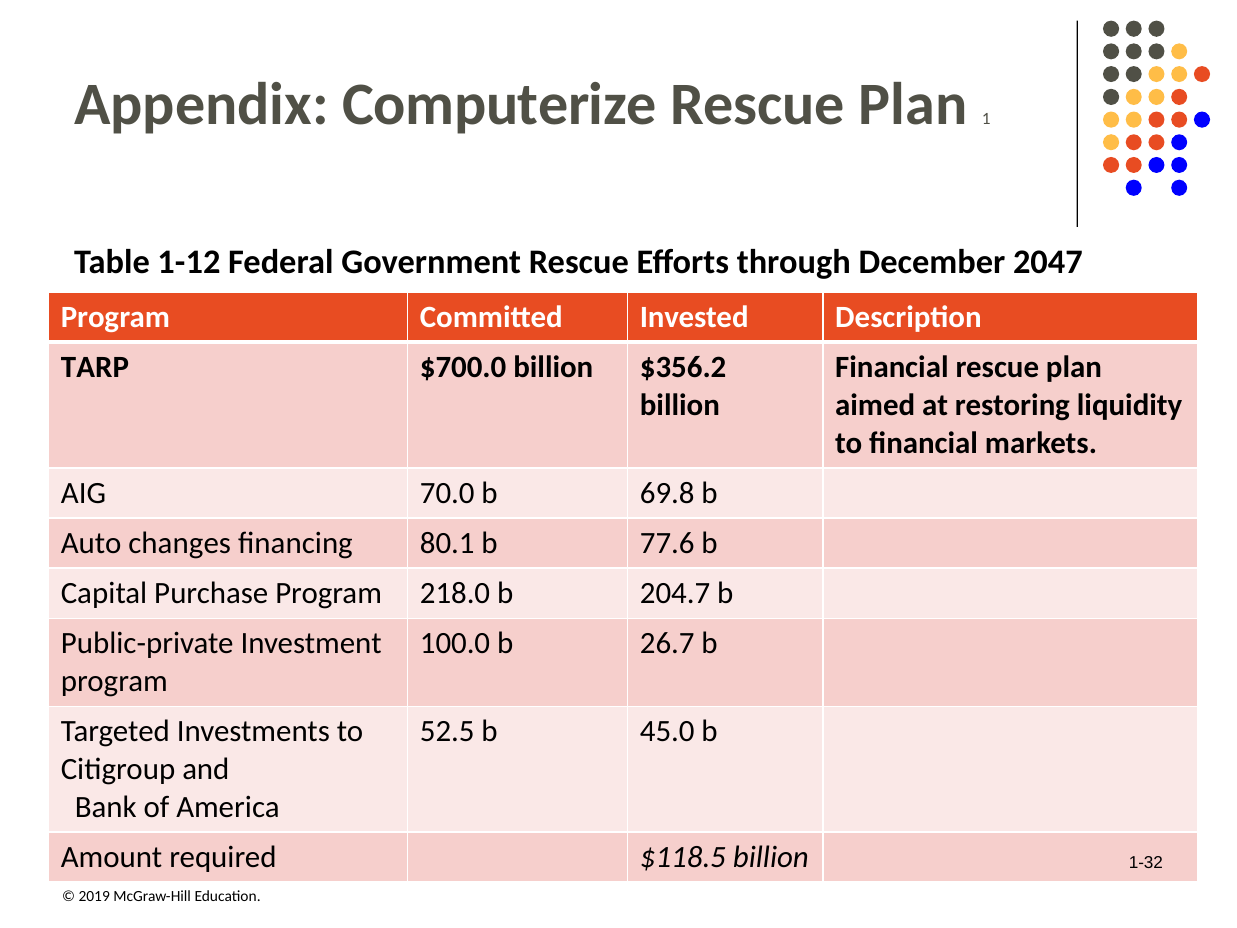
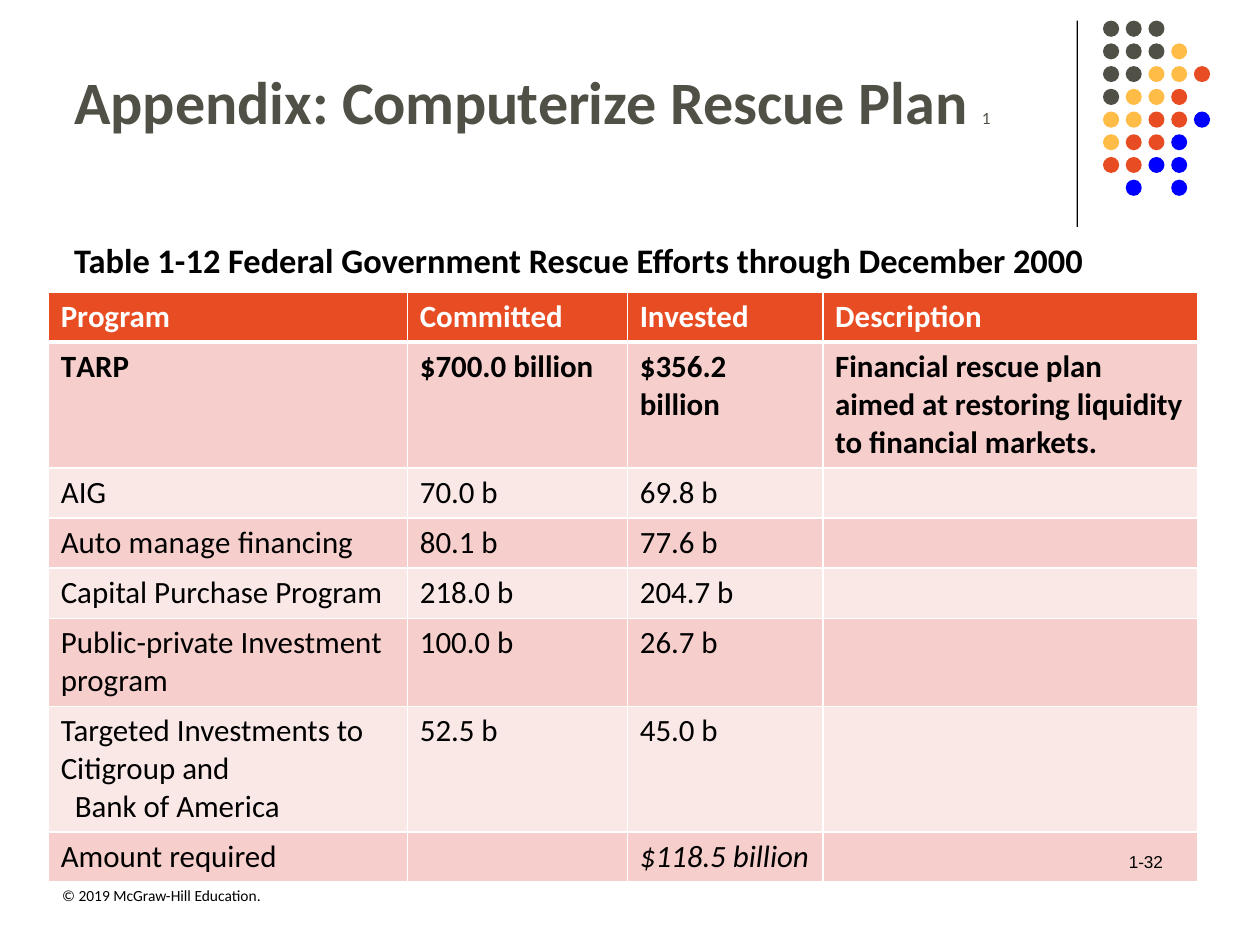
2047: 2047 -> 2000 (1048, 262)
changes: changes -> manage (180, 543)
